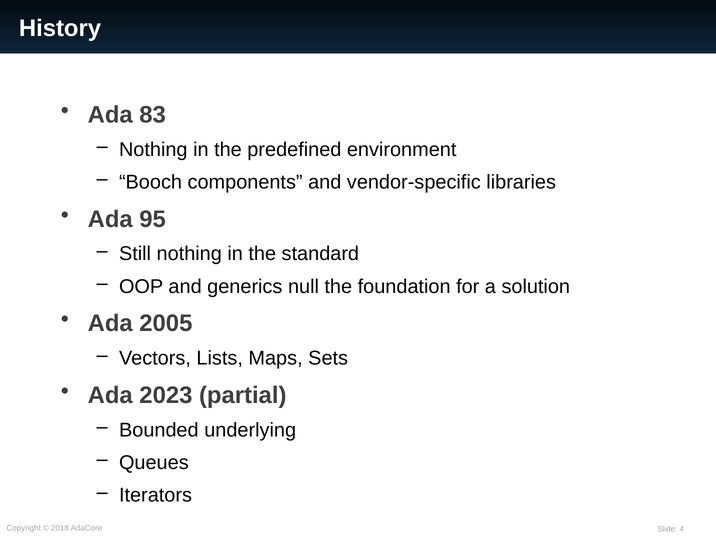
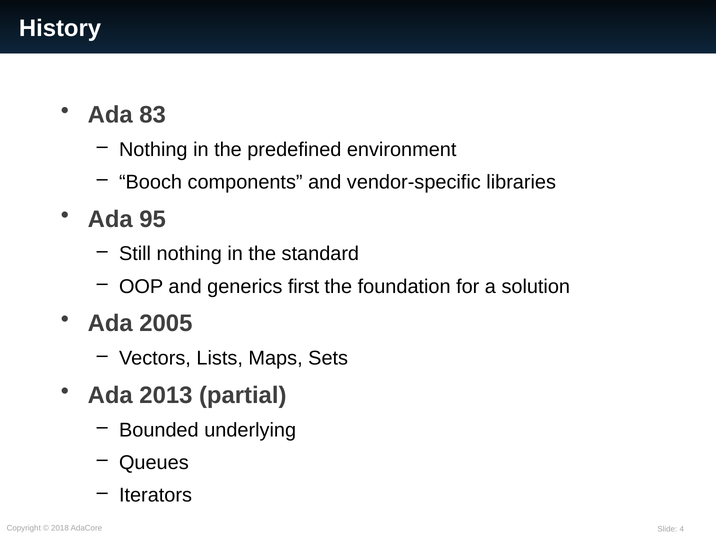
null: null -> first (304, 286)
2023: 2023 -> 2013 (166, 395)
